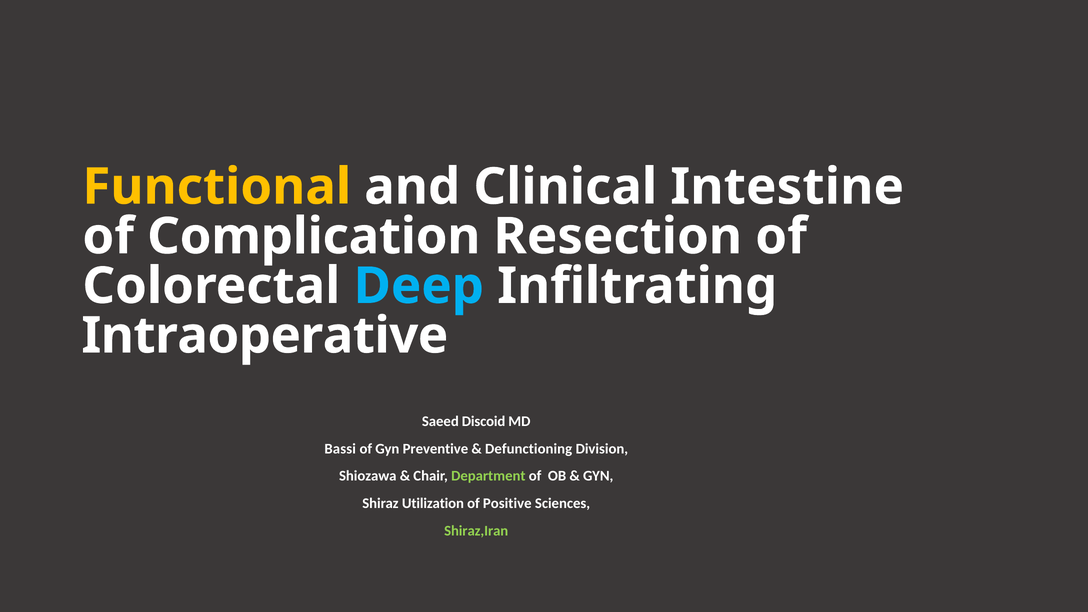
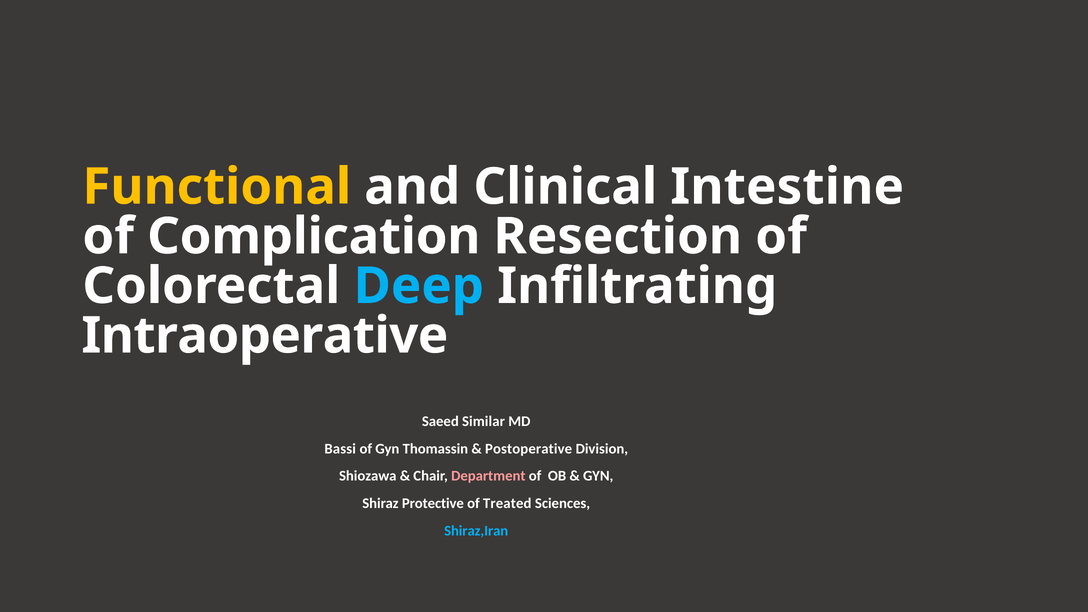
Discoid: Discoid -> Similar (483, 422)
Preventive: Preventive -> Thomassin (435, 449)
Defunctioning: Defunctioning -> Postoperative (529, 449)
Department colour: light green -> pink (488, 476)
Utilization: Utilization -> Protective (433, 503)
Positive: Positive -> Treated (507, 503)
Shiraz,Iran colour: light green -> light blue (476, 531)
